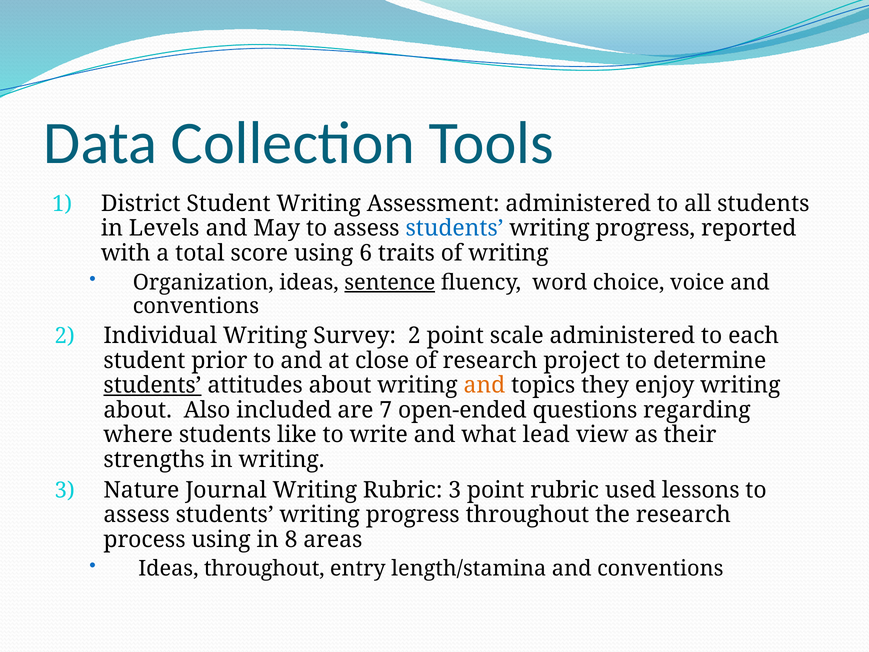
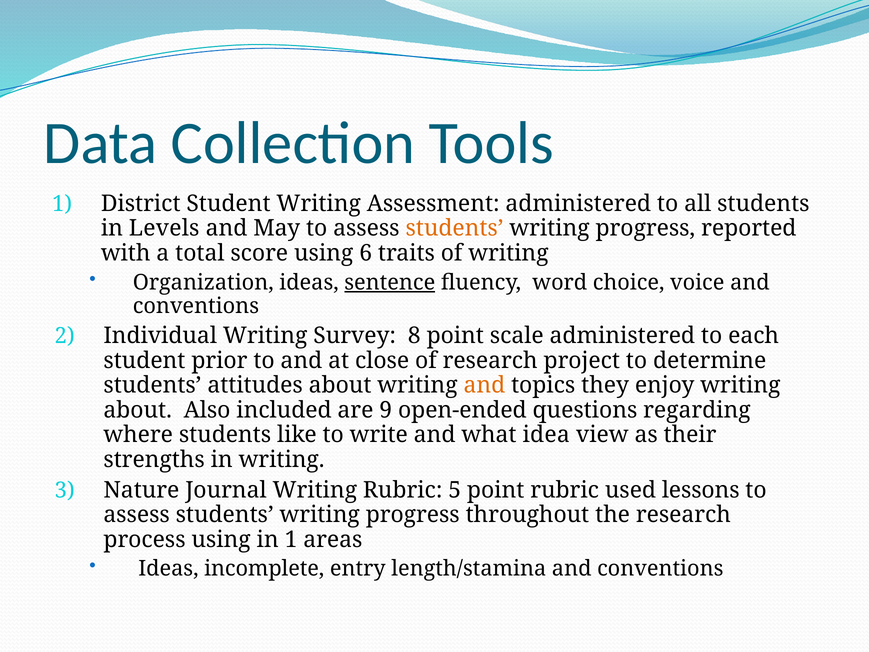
students colour: blue -> orange (455, 228)
Survey 2: 2 -> 8 (414, 336)
students underline: present -> none (152, 385)
7: 7 -> 9 (386, 410)
lead: lead -> idea (546, 435)
Rubric 3: 3 -> 5 (455, 490)
in 8: 8 -> 1 (291, 539)
Ideas throughout: throughout -> incomplete (264, 569)
